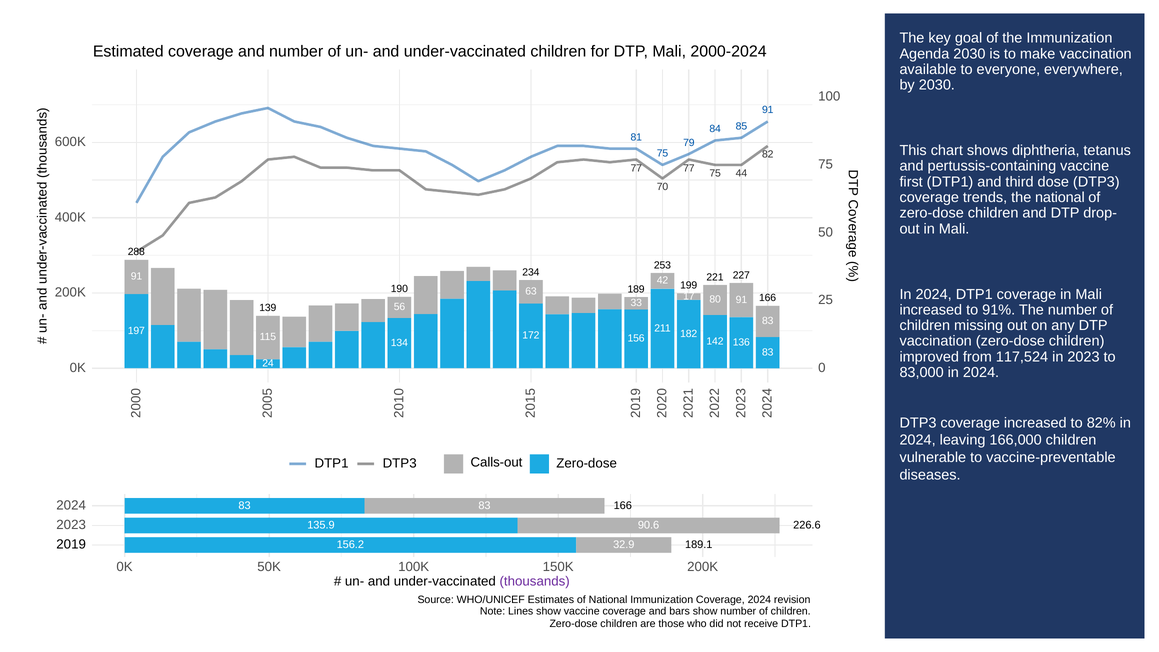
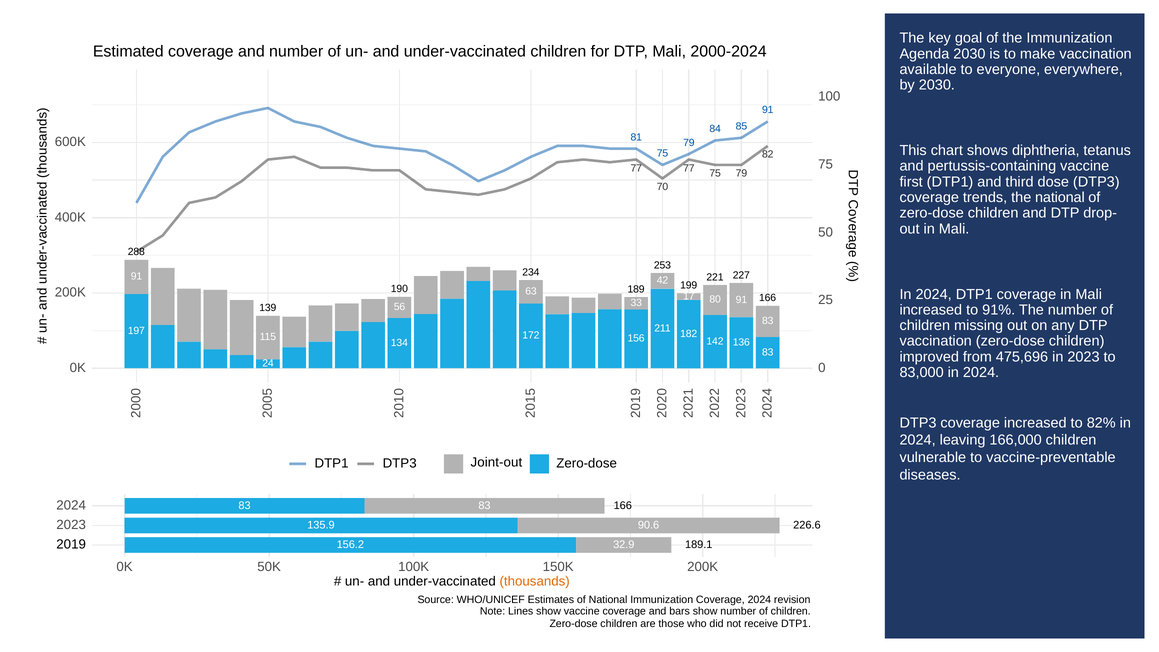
44: 44 -> 79 (741, 173)
117,524: 117,524 -> 475,696 (1022, 357)
Calls-out: Calls-out -> Joint-out (496, 462)
thousands colour: purple -> orange (535, 581)
